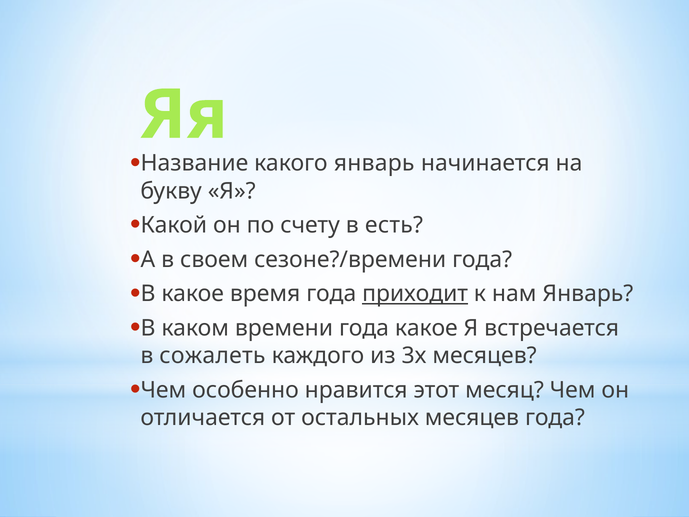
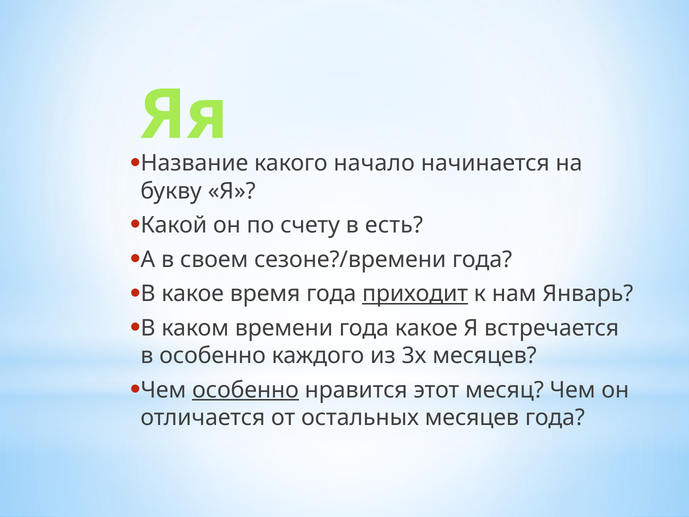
какого январь: январь -> начало (374, 163)
в сожалеть: сожалеть -> особенно (213, 356)
особенно underline: none -> present (246, 390)
